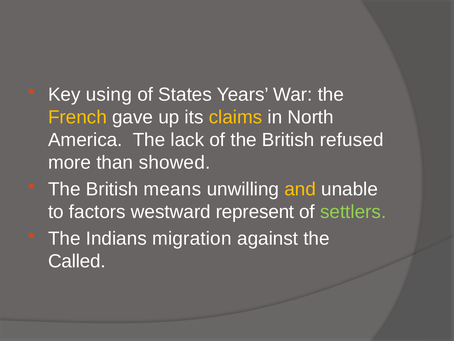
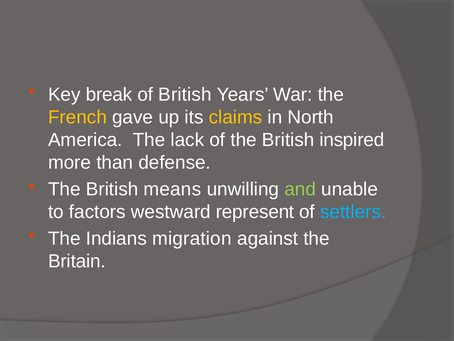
using: using -> break (109, 94)
of States: States -> British (185, 94)
refused: refused -> inspired (352, 140)
showed: showed -> defense (175, 162)
and colour: yellow -> light green (300, 189)
settlers colour: light green -> light blue (353, 212)
Called: Called -> Britain (77, 261)
